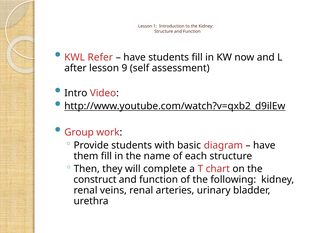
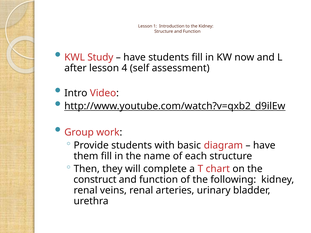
Refer: Refer -> Study (100, 57)
9: 9 -> 4 (124, 68)
